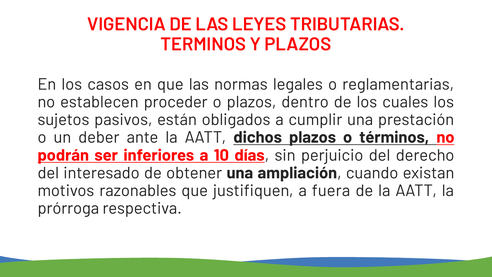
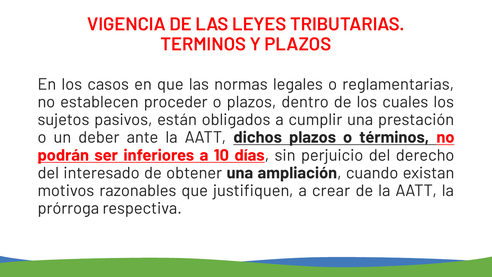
fuera: fuera -> crear (331, 191)
